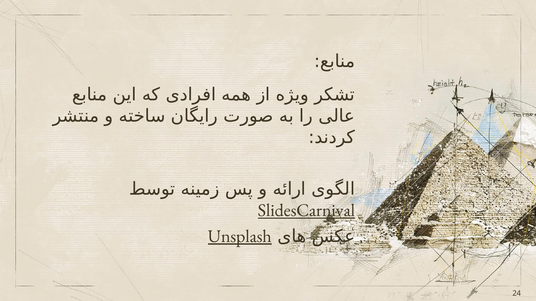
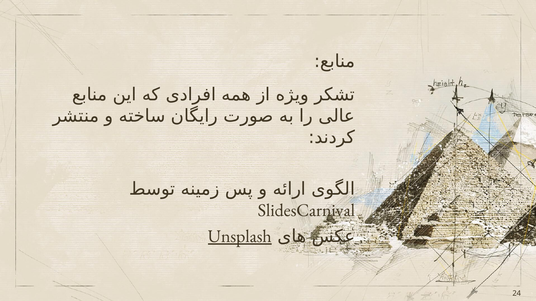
SlidesCarnival underline: present -> none (307, 211)
